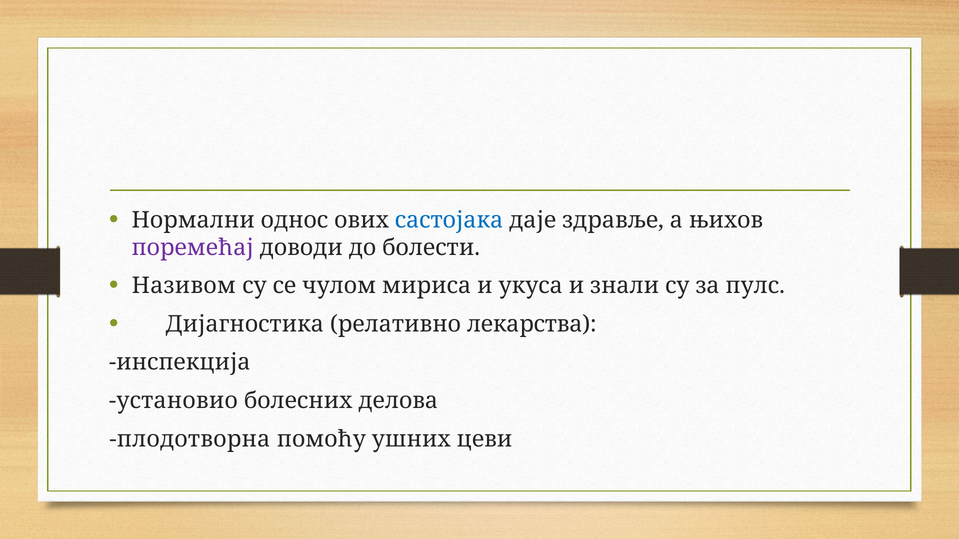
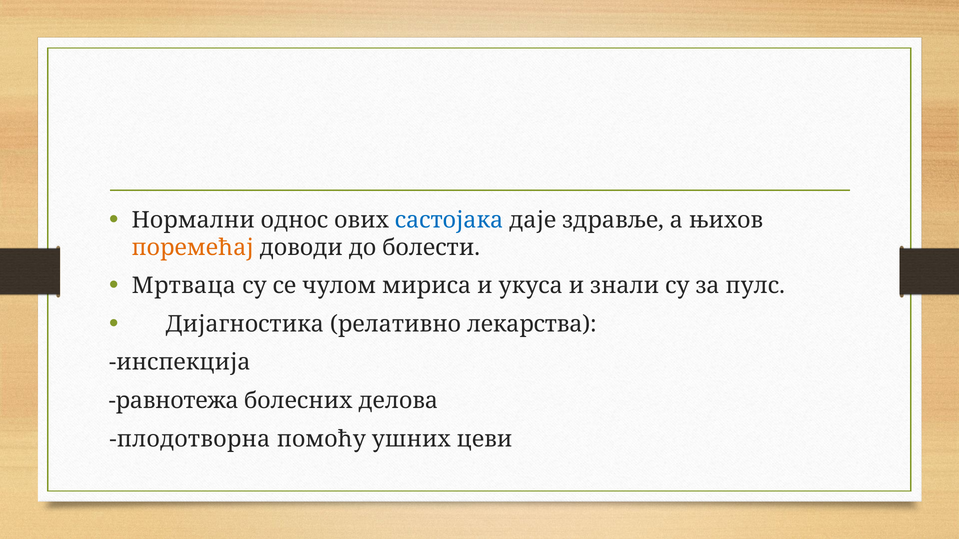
поремећај colour: purple -> orange (193, 248)
Називом: Називом -> Мртваца (184, 286)
установио: установио -> равнотежа (174, 401)
